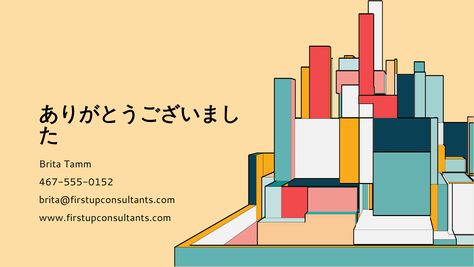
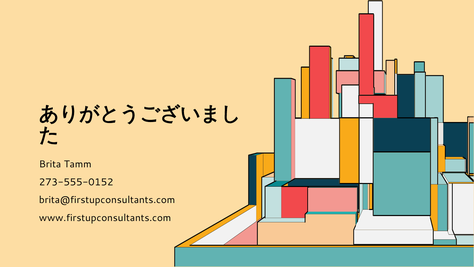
467-555-0152: 467-555-0152 -> 273-555-0152 (76, 182)
